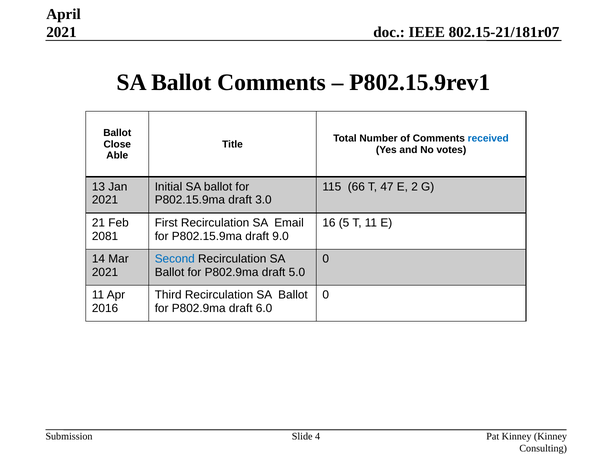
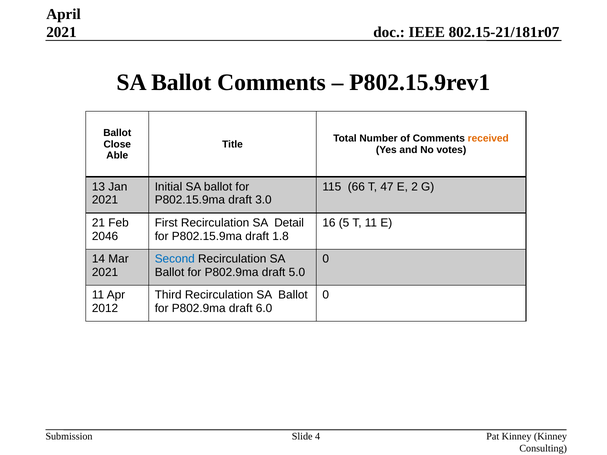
received colour: blue -> orange (488, 139)
Email: Email -> Detail (289, 223)
2081: 2081 -> 2046 (105, 236)
9.0: 9.0 -> 1.8 (281, 236)
2016: 2016 -> 2012 (105, 308)
